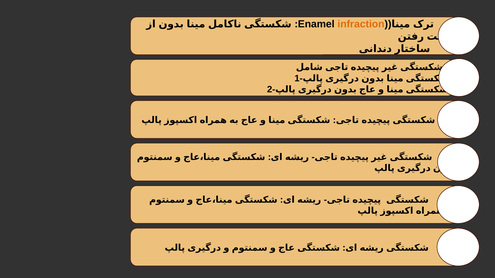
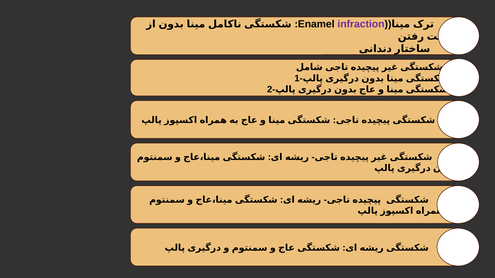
infraction colour: orange -> purple (361, 24)
